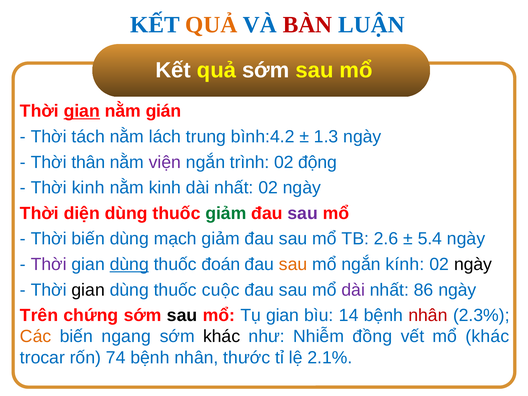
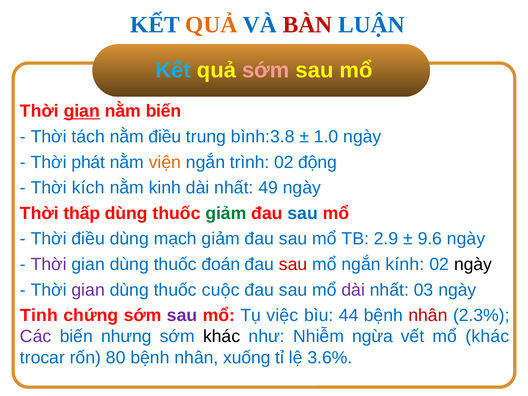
Kết colour: white -> light blue (173, 70)
sớm colour: white -> pink (266, 70)
nằm gián: gián -> biến (164, 111)
nằm lách: lách -> điều (165, 137)
bình:4.2: bình:4.2 -> bình:3.8 (263, 137)
1.3: 1.3 -> 1.0 (326, 137)
thân: thân -> phát (88, 162)
viện colour: purple -> orange (165, 162)
Thời kinh: kinh -> kích (88, 188)
nhất 02: 02 -> 49 (268, 188)
diện: diện -> thấp (82, 213)
sau colour: purple -> blue (303, 213)
Thời biến: biến -> điều (88, 239)
2.6: 2.6 -> 2.9 (386, 239)
5.4: 5.4 -> 9.6 (430, 239)
dùng underline: present -> none (129, 264)
sau colour: orange -> red (293, 264)
gian colour: black -> purple (88, 290)
86: 86 -> 03 (424, 290)
Trên: Trên -> Tinh (39, 315)
sau colour: black -> purple (182, 315)
Tụ gian: gian -> việc (283, 315)
14: 14 -> 44 (349, 315)
Các colour: orange -> purple (36, 337)
ngang: ngang -> nhưng (126, 337)
đồng: đồng -> ngừa (373, 337)
74: 74 -> 80 (116, 358)
thước: thước -> xuống (247, 358)
2.1%: 2.1% -> 3.6% (330, 358)
